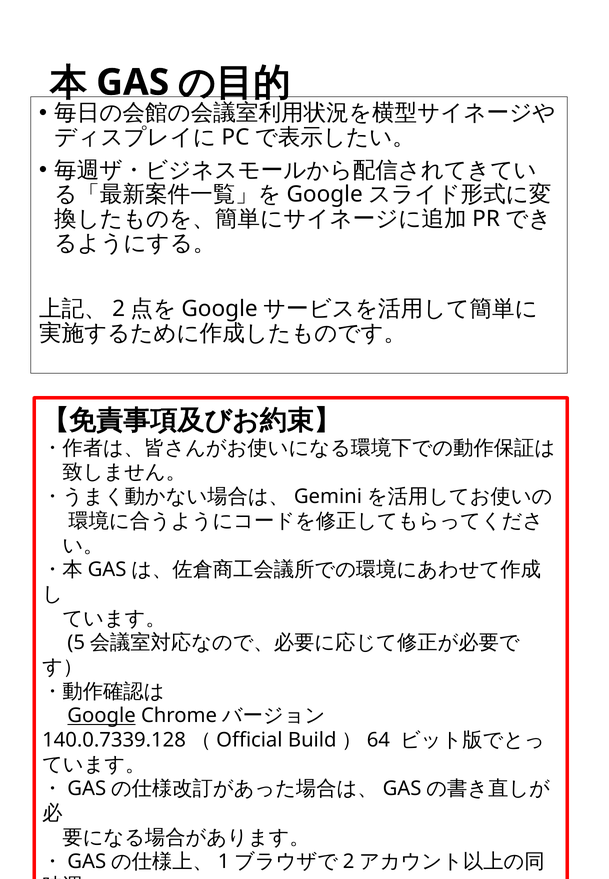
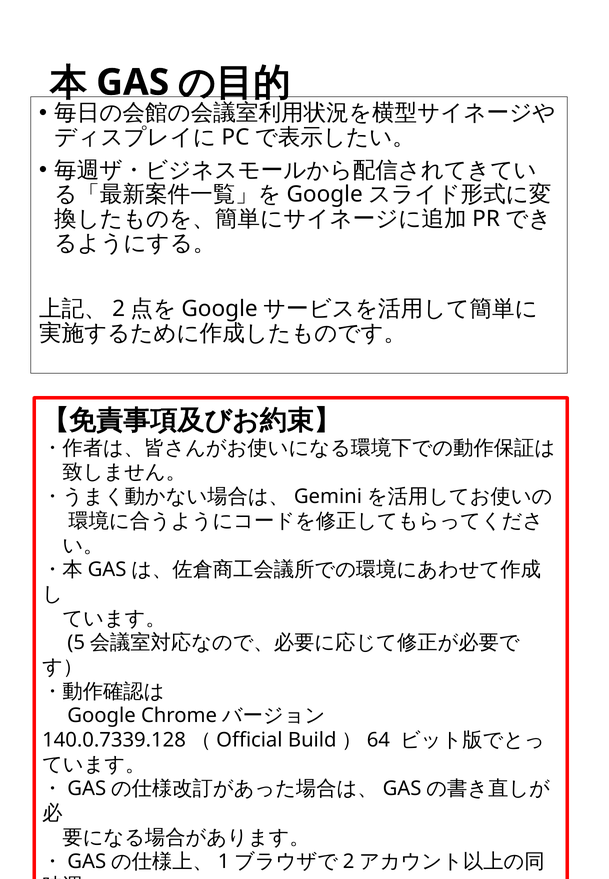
Google underline: present -> none (102, 716)
